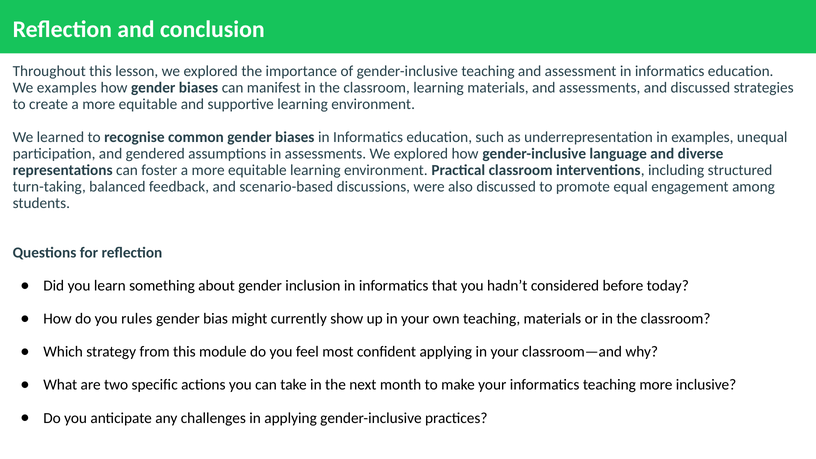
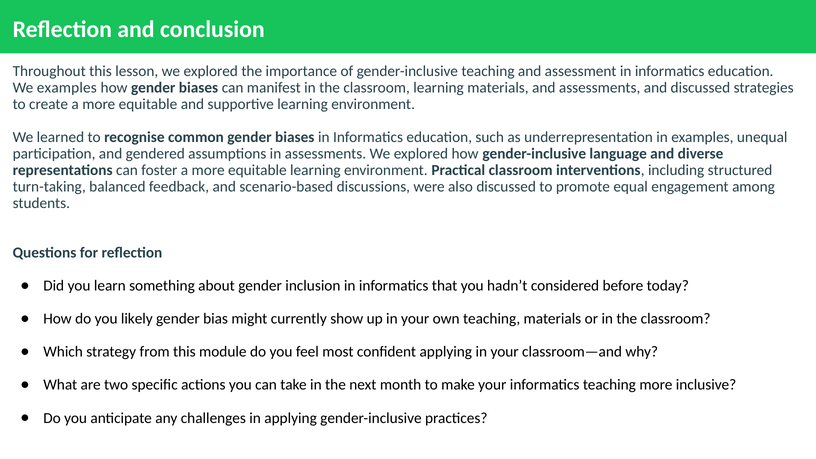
rules: rules -> likely (137, 319)
